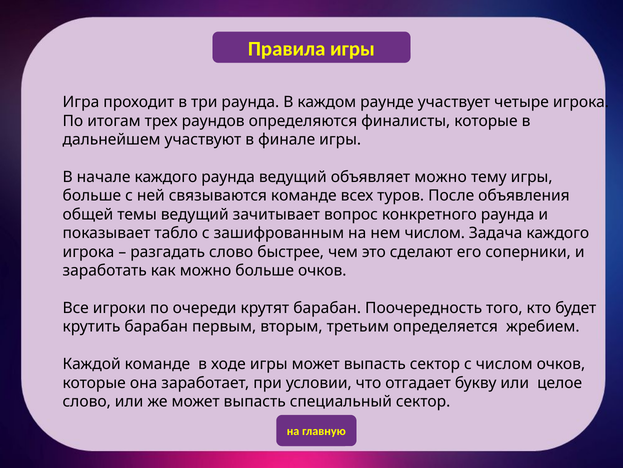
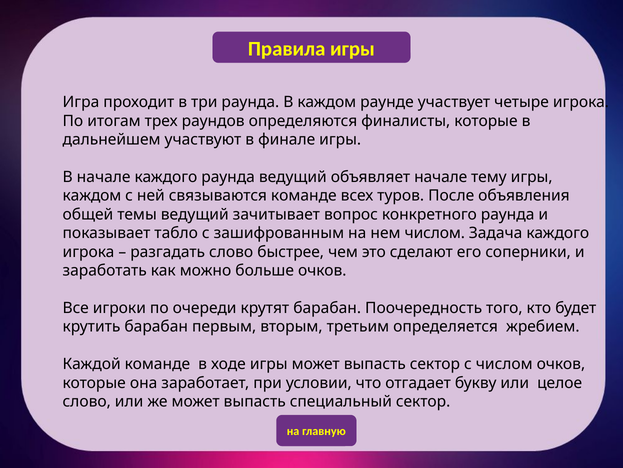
объявляет можно: можно -> начале (441, 177)
больше: больше -> каждом (92, 195)
